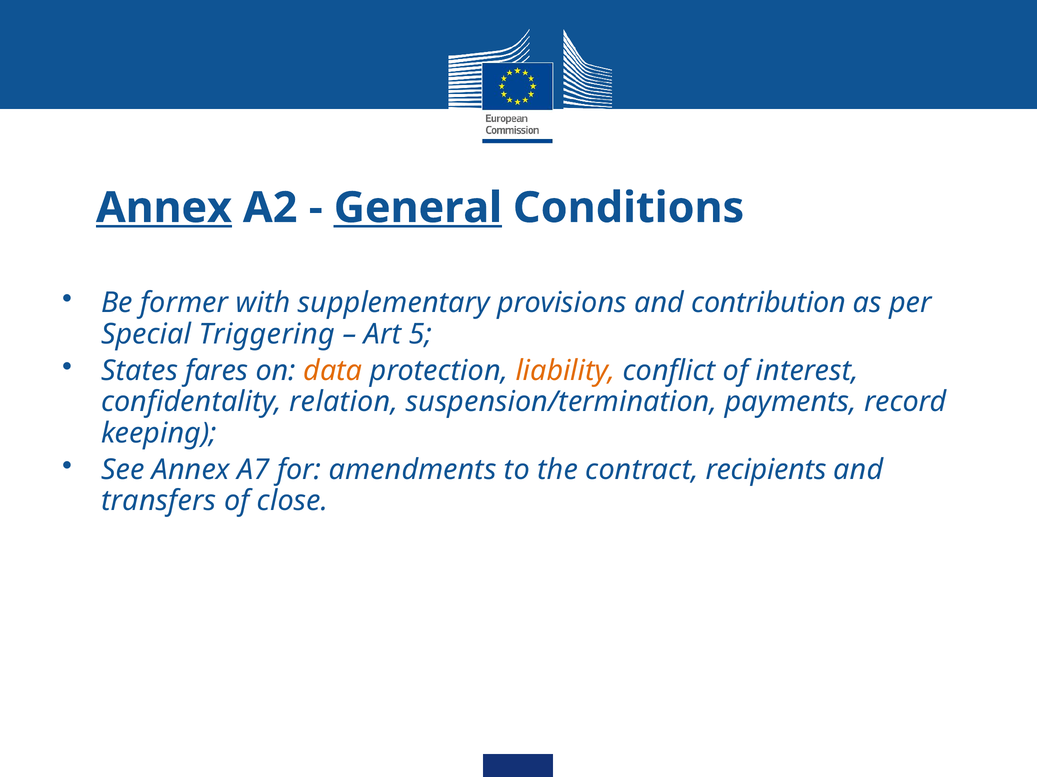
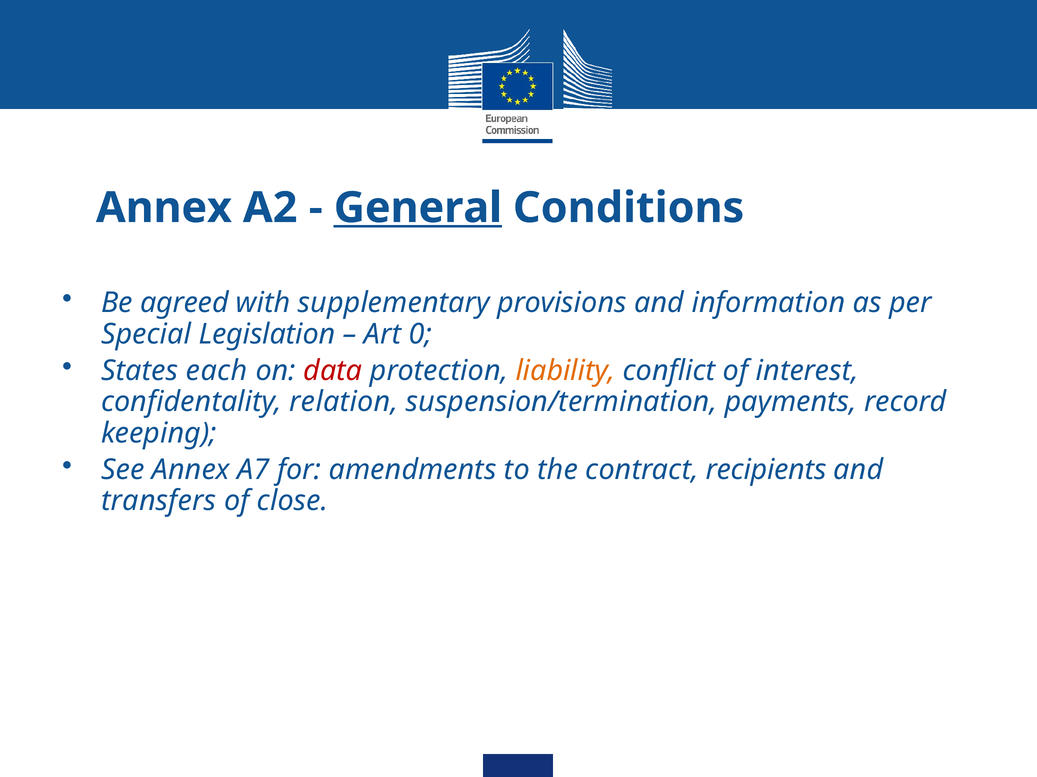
Annex underline: present -> none (164, 208)
former: former -> agreed (184, 303)
contribution: contribution -> information (768, 303)
Triggering: Triggering -> Legislation (267, 334)
5: 5 -> 0 (420, 334)
fares: fares -> each (217, 371)
data colour: orange -> red (333, 371)
